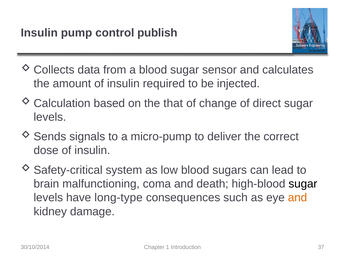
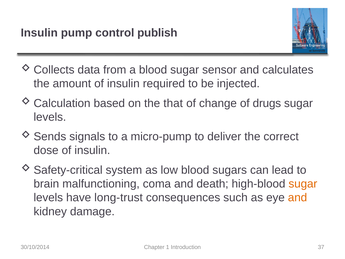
direct: direct -> drugs (267, 103)
sugar colour: black -> orange (303, 184)
long-type: long-type -> long-trust (119, 197)
